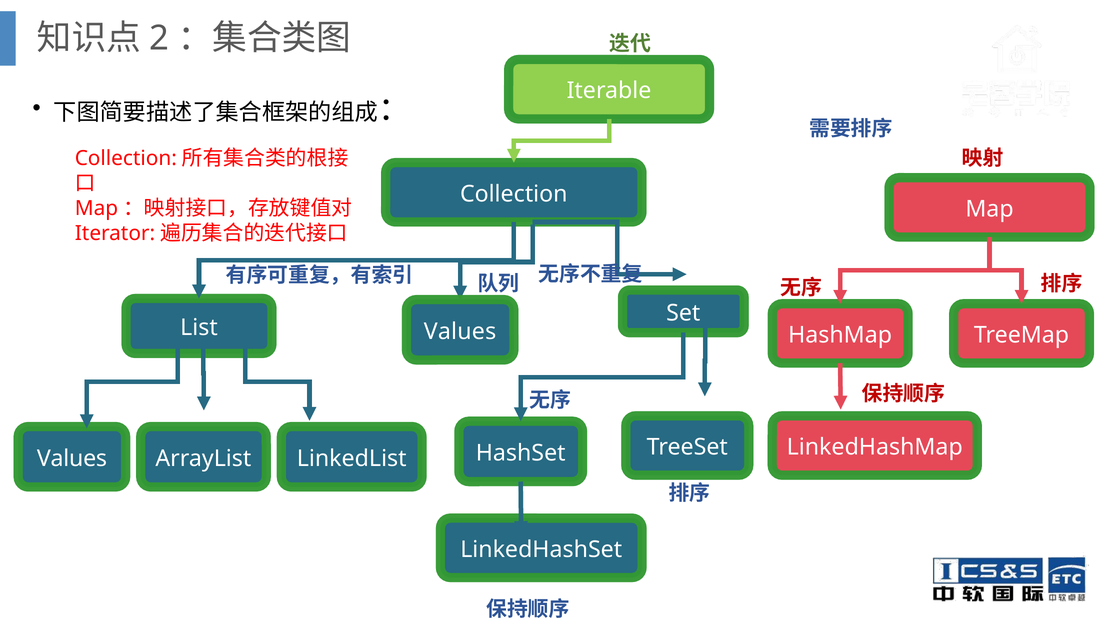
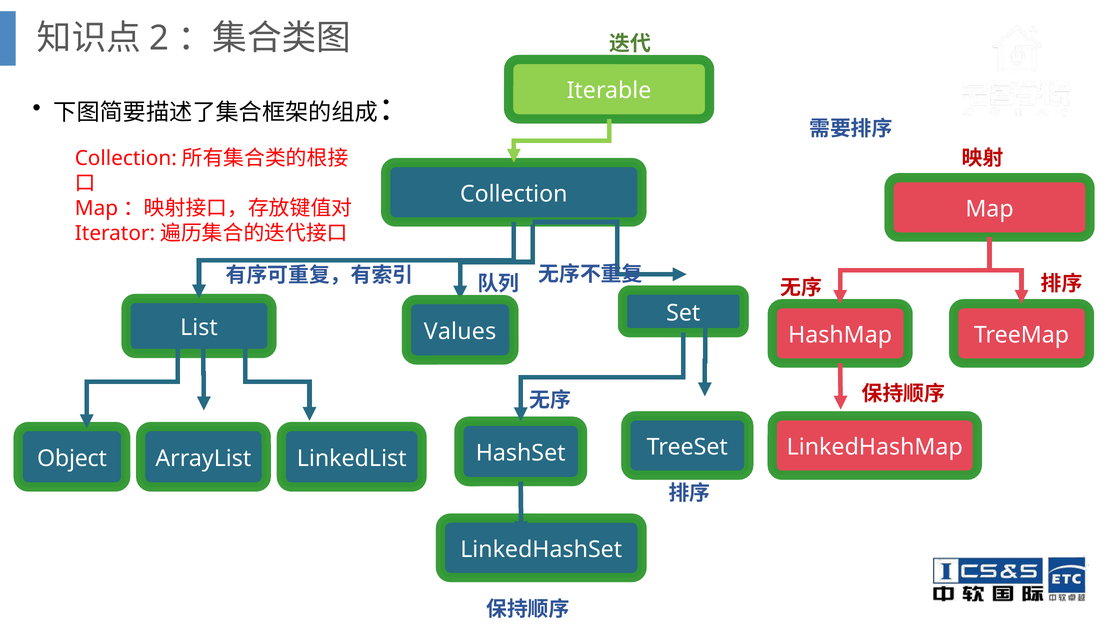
Values: Values -> Object (72, 458)
